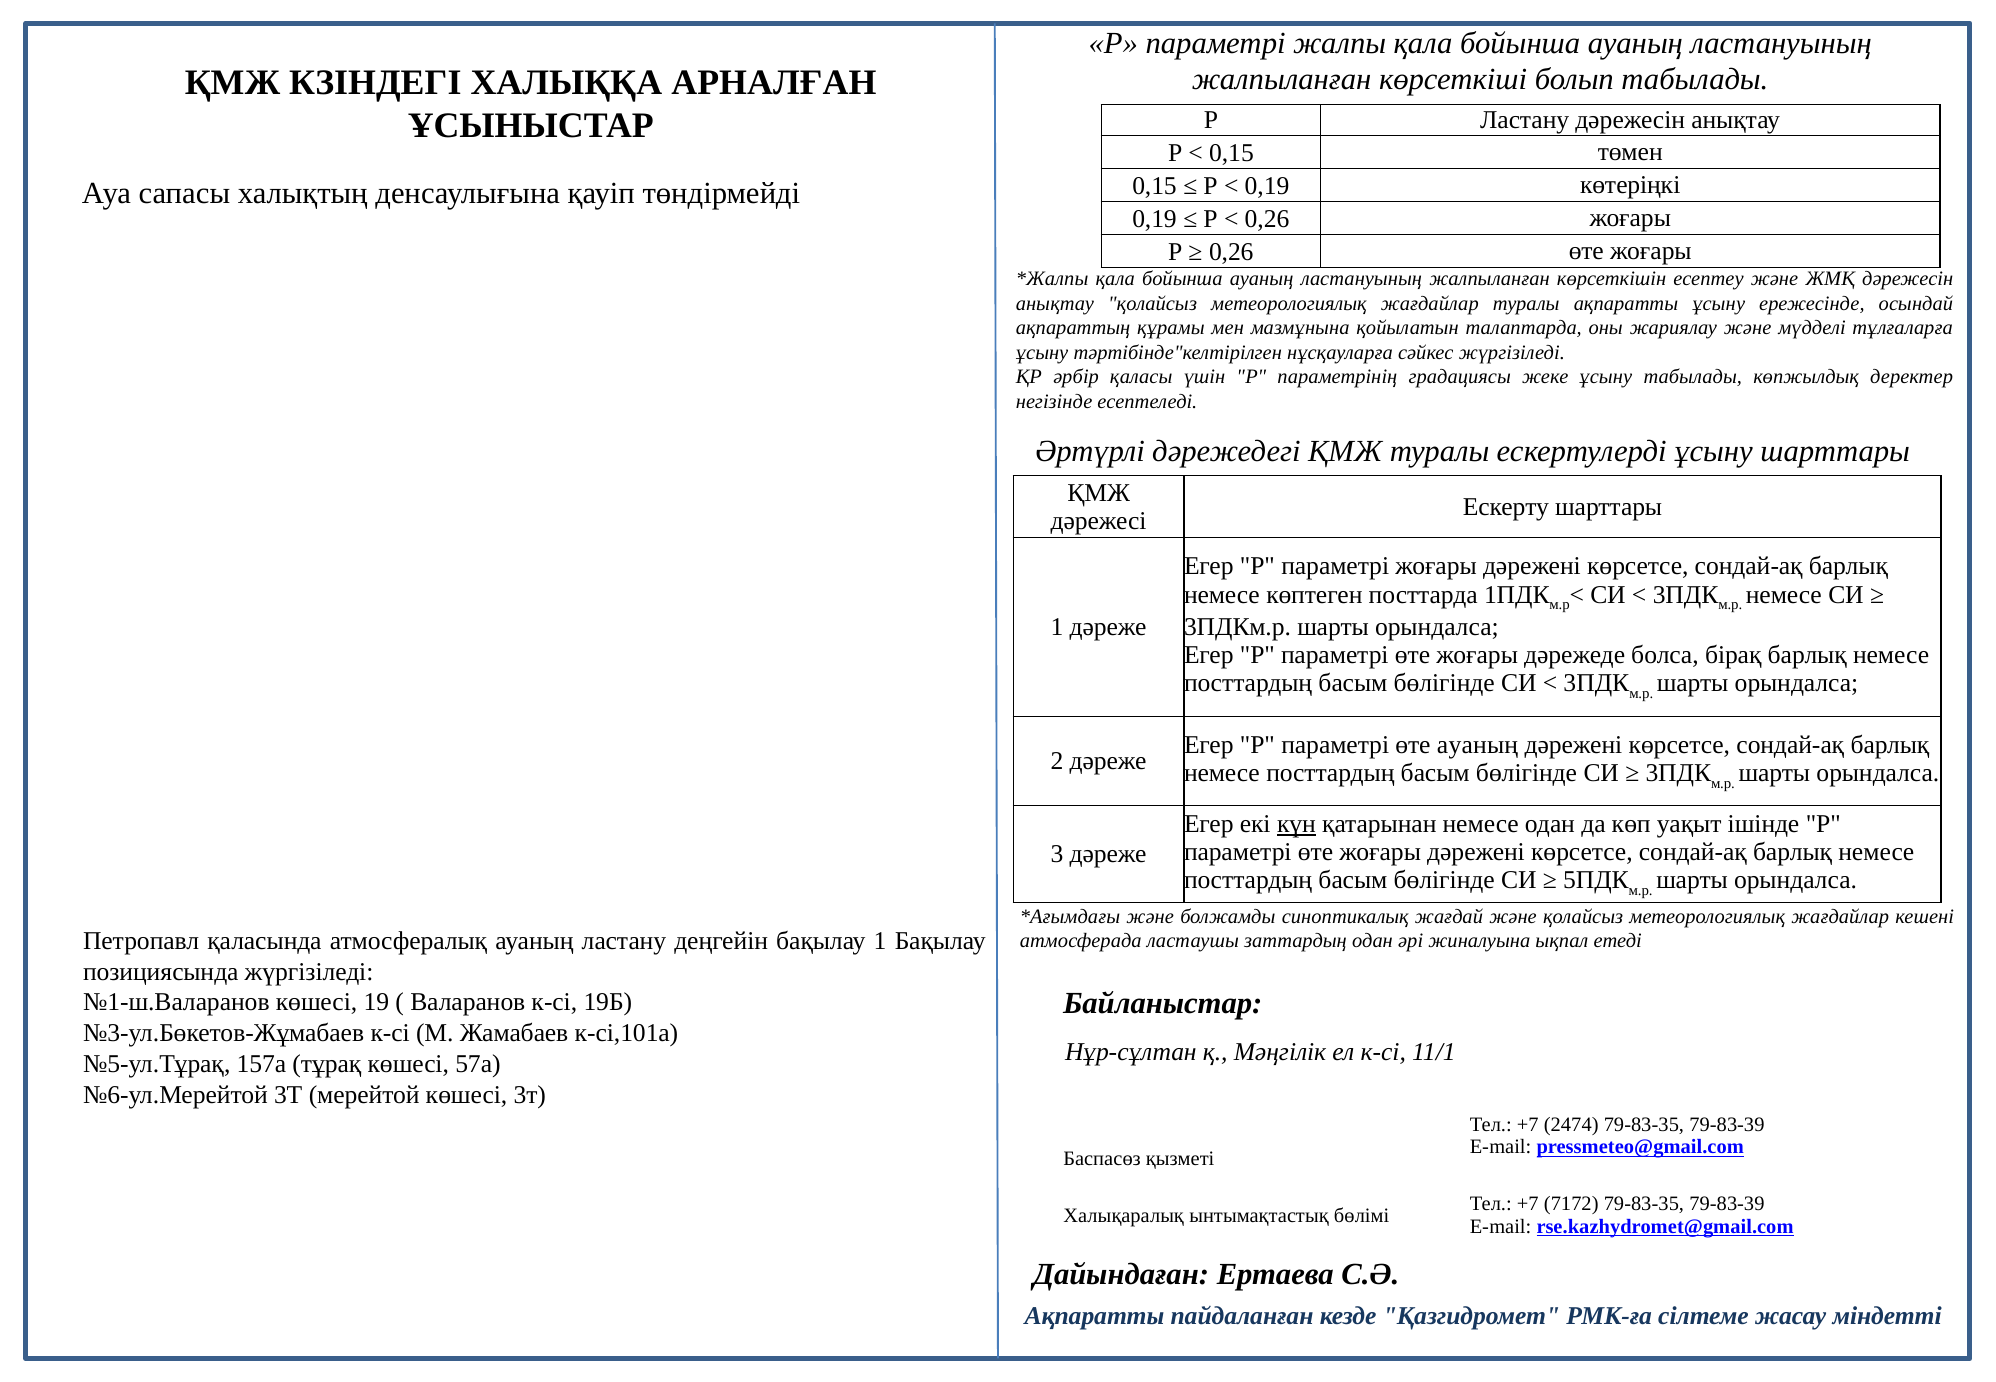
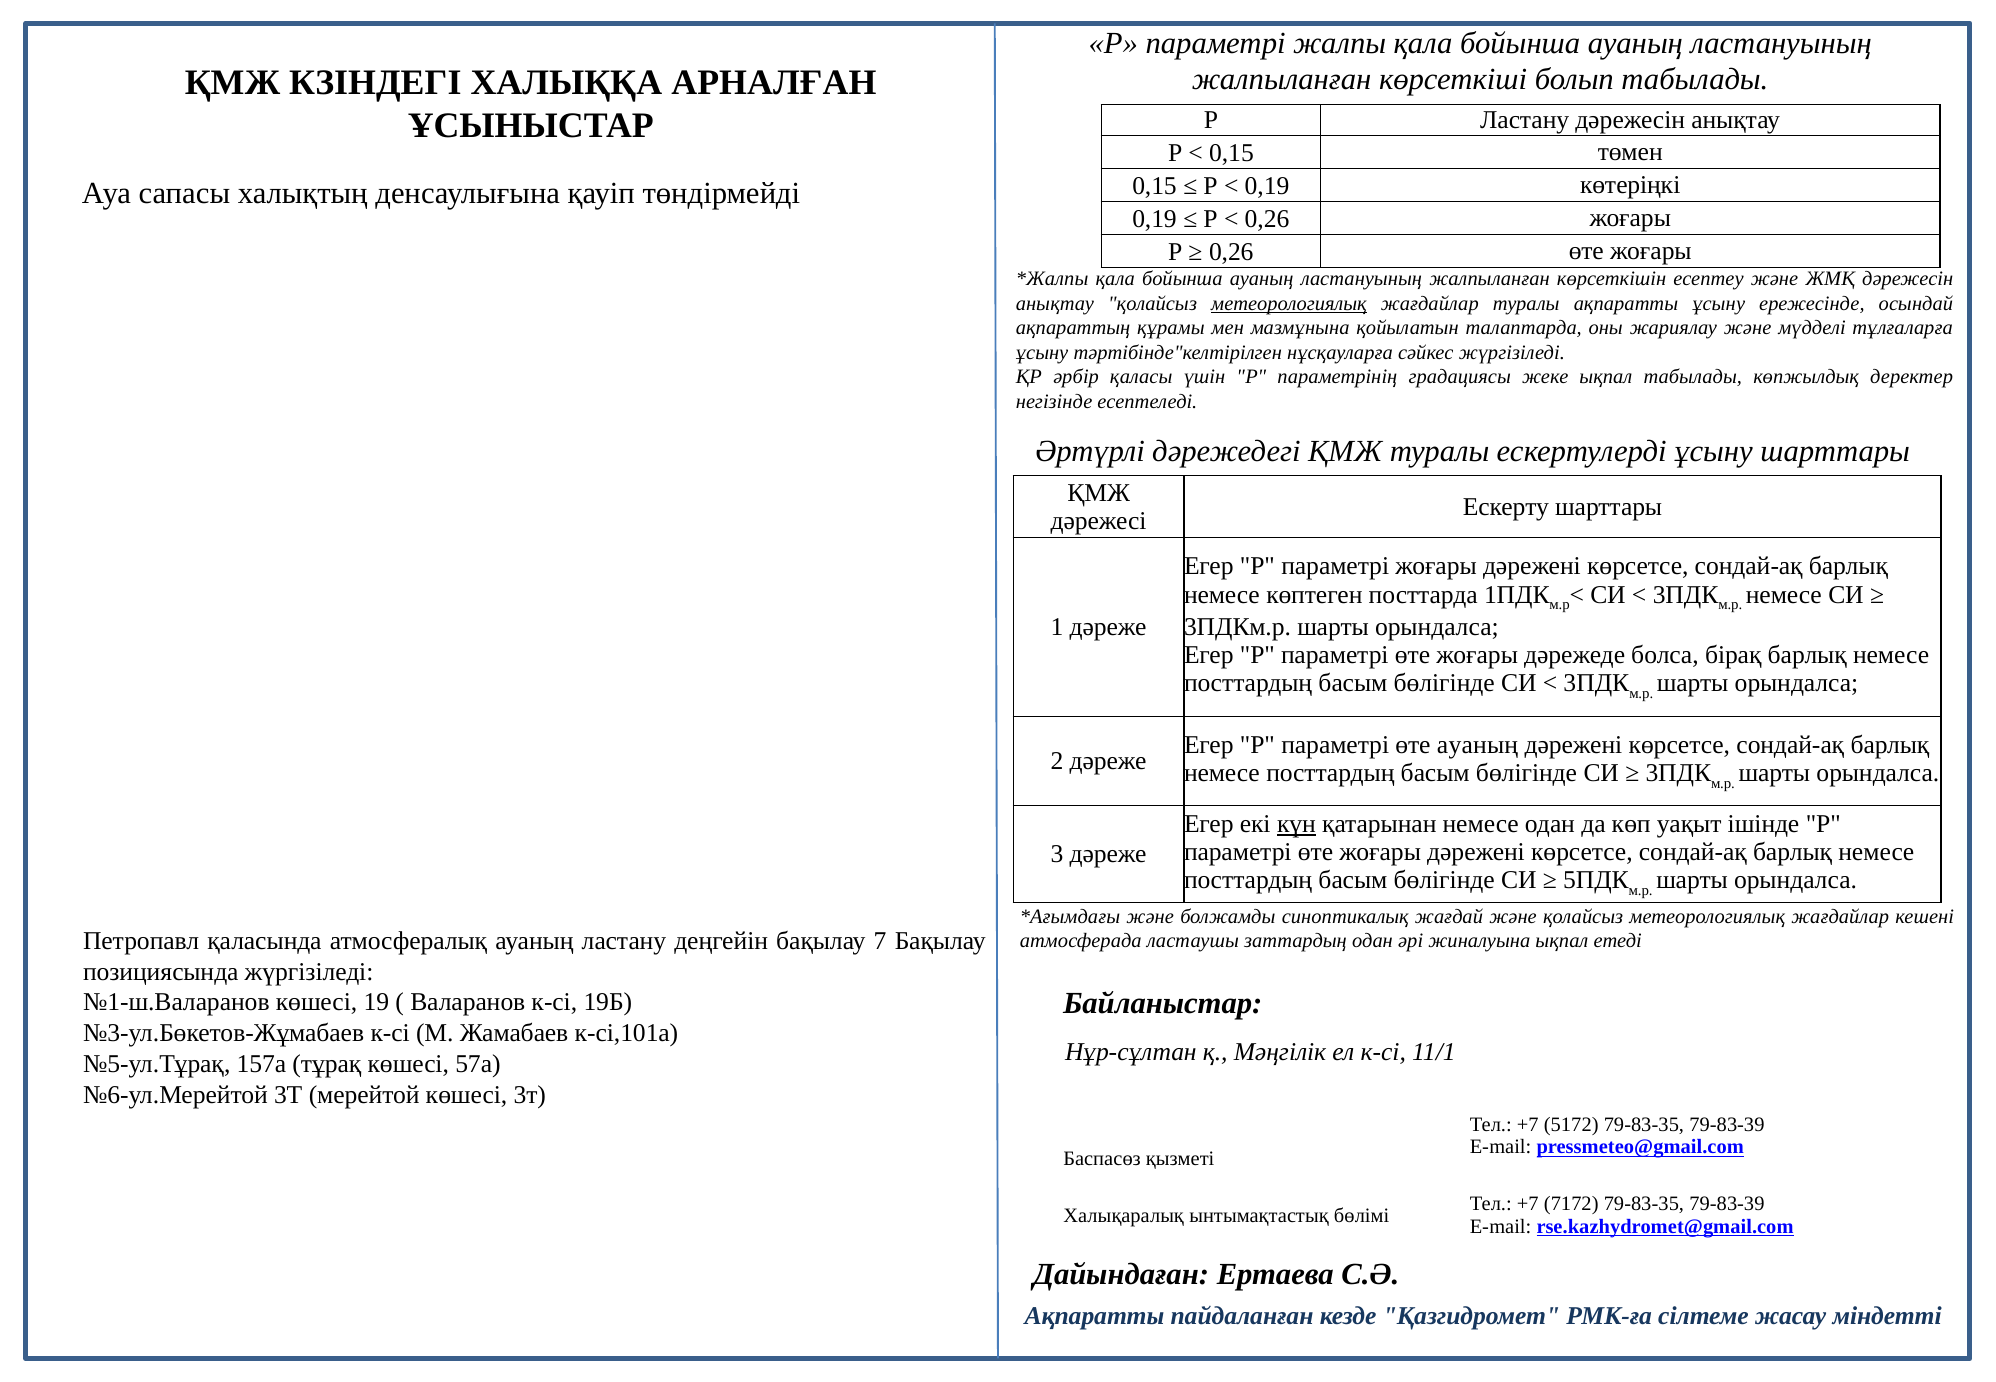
метеорологиялық underline: none -> present (1289, 303)
жеке ұсыну: ұсыну -> ықпал (1606, 377)
бақылау 1: 1 -> 7 (880, 941)
2474: 2474 -> 5172 (1571, 1124)
